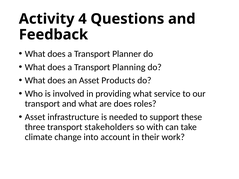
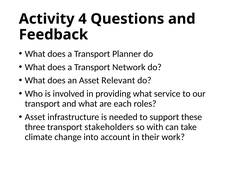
Planning: Planning -> Network (129, 67)
Products: Products -> Relevant (118, 81)
are does: does -> each (123, 104)
